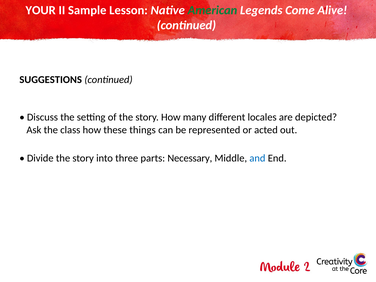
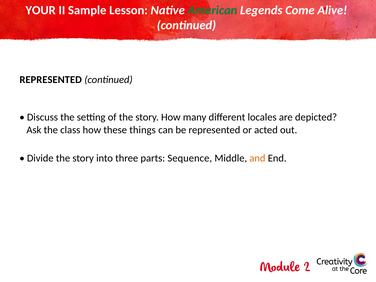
SUGGESTIONS: SUGGESTIONS -> REPRESENTED (51, 80)
Necessary: Necessary -> Sequence (190, 158)
and colour: blue -> orange (257, 158)
